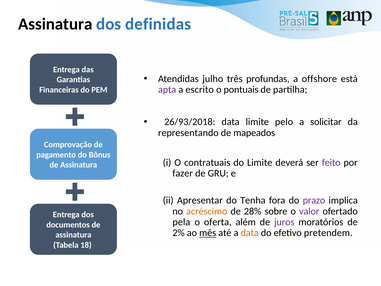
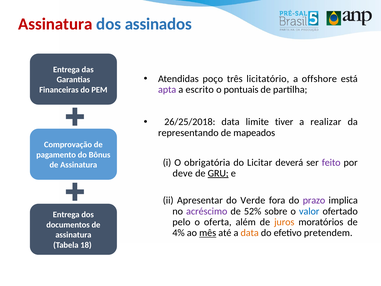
Assinatura colour: black -> red (55, 24)
definidas: definidas -> assinados (158, 24)
julho: julho -> poço (213, 79)
profundas: profundas -> licitatório (268, 79)
26/93/2018: 26/93/2018 -> 26/25/2018 (190, 122)
pelo: pelo -> tiver (284, 122)
solicitar: solicitar -> realizar (326, 122)
contratuais: contratuais -> obrigatória (207, 162)
do Limite: Limite -> Licitar (260, 162)
fazer: fazer -> deve (183, 173)
GRU underline: none -> present (218, 173)
Tenha: Tenha -> Verde (253, 200)
acréscimo colour: orange -> purple (207, 211)
28%: 28% -> 52% (253, 211)
valor colour: purple -> blue (309, 211)
pela: pela -> pelo (181, 222)
juros colour: purple -> orange (284, 222)
2%: 2% -> 4% (179, 233)
